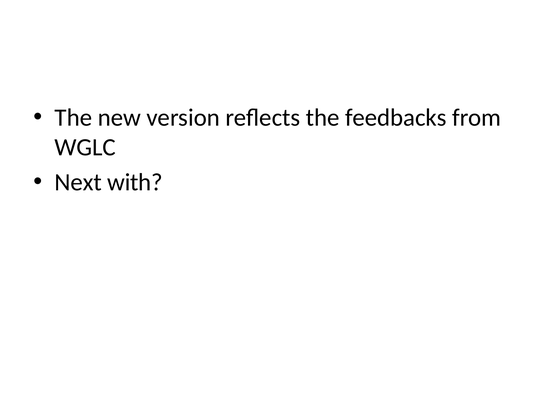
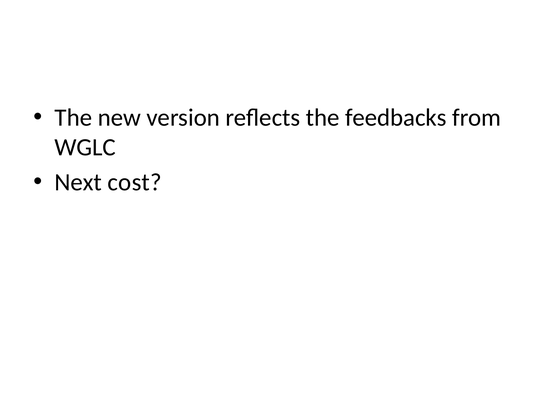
with: with -> cost (135, 182)
